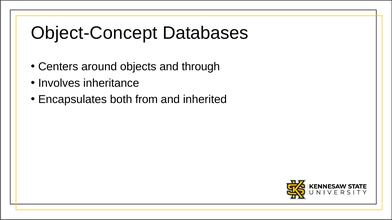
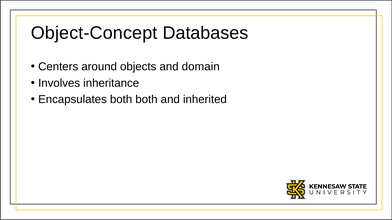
through: through -> domain (201, 67)
both from: from -> both (146, 100)
